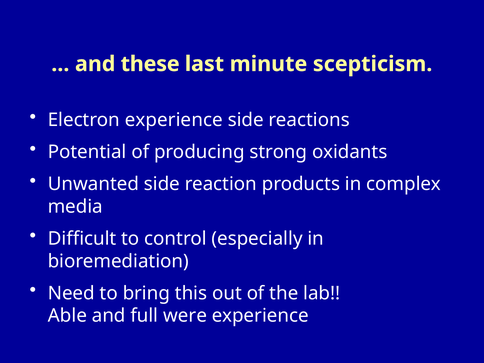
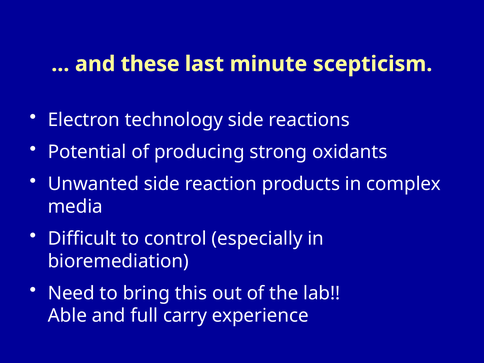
Electron experience: experience -> technology (174, 120)
were: were -> carry (185, 316)
